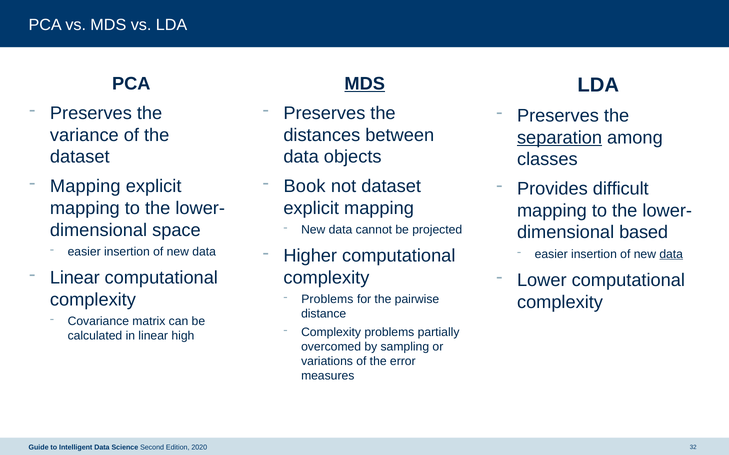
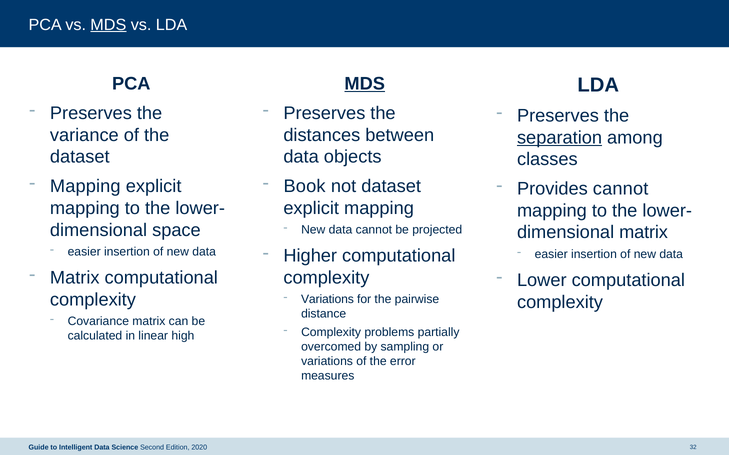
MDS underline: none -> present (108, 25)
Provides difficult: difficult -> cannot (621, 189)
based: based -> matrix (644, 233)
data underline: present -> none (671, 254)
Linear: Linear -> Matrix (75, 278)
Problems: Problems -> Variations (327, 300)
